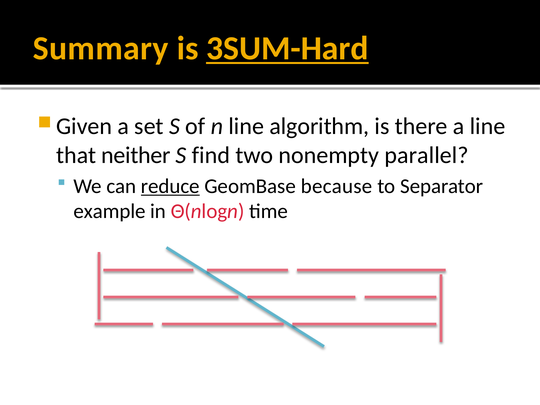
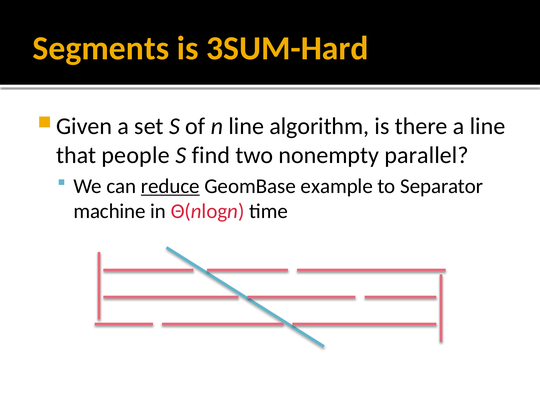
Summary: Summary -> Segments (101, 49)
3SUM-Hard underline: present -> none (287, 49)
neither: neither -> people (136, 155)
because: because -> example (337, 186)
example: example -> machine (109, 211)
